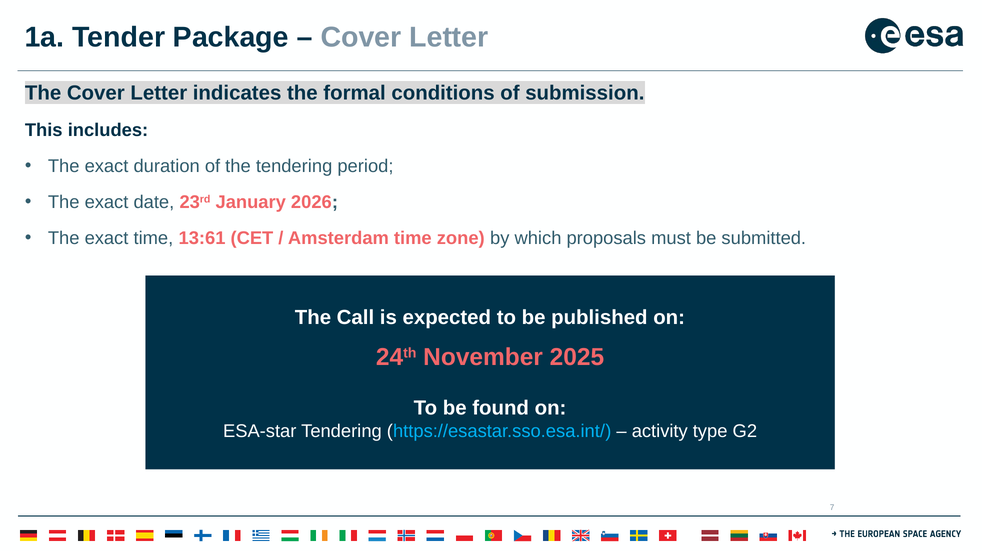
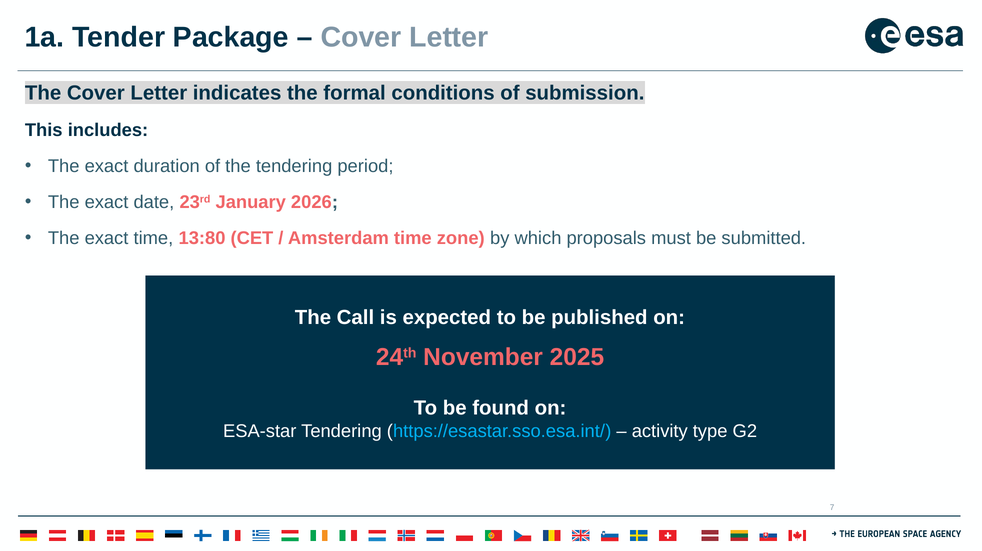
13:61: 13:61 -> 13:80 (202, 238)
